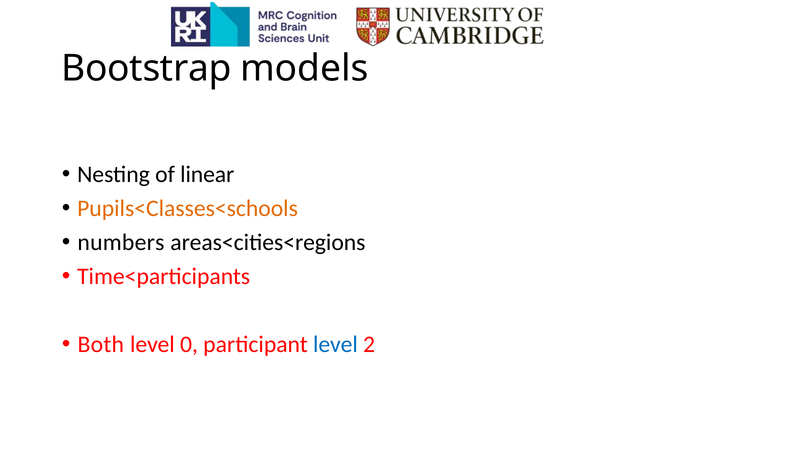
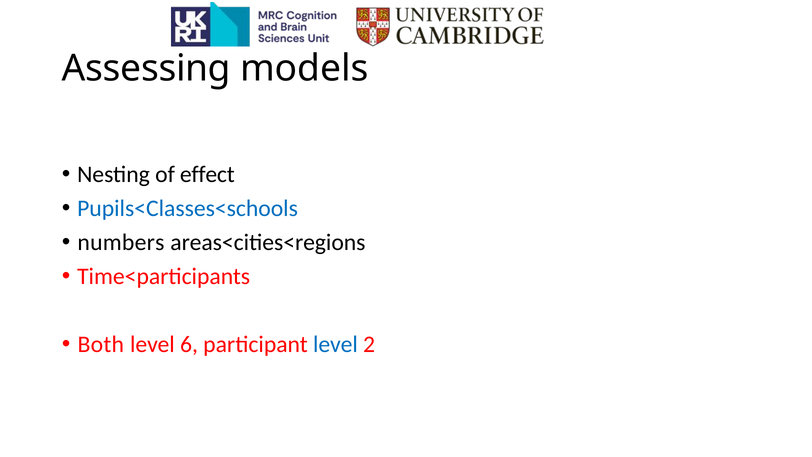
Bootstrap: Bootstrap -> Assessing (146, 68)
linear: linear -> effect (207, 174)
Pupils<Classes<schools colour: orange -> blue (188, 208)
0: 0 -> 6 (189, 344)
